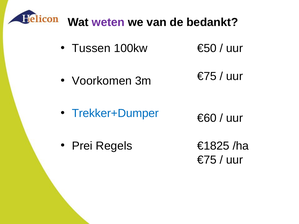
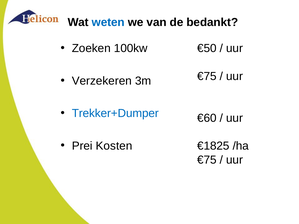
weten colour: purple -> blue (108, 22)
Tussen: Tussen -> Zoeken (91, 48)
Voorkomen: Voorkomen -> Verzekeren (102, 81)
Regels: Regels -> Kosten (114, 146)
